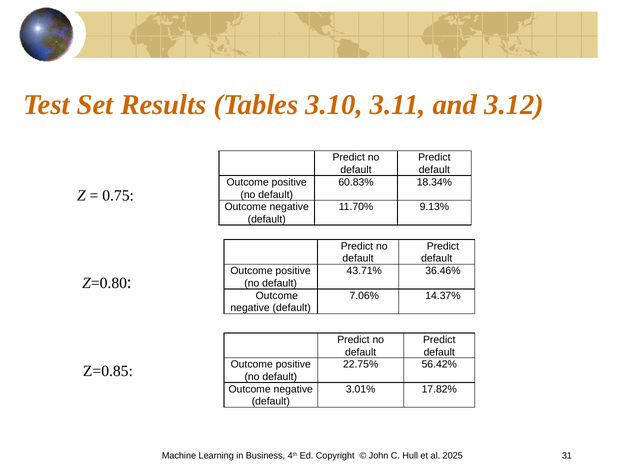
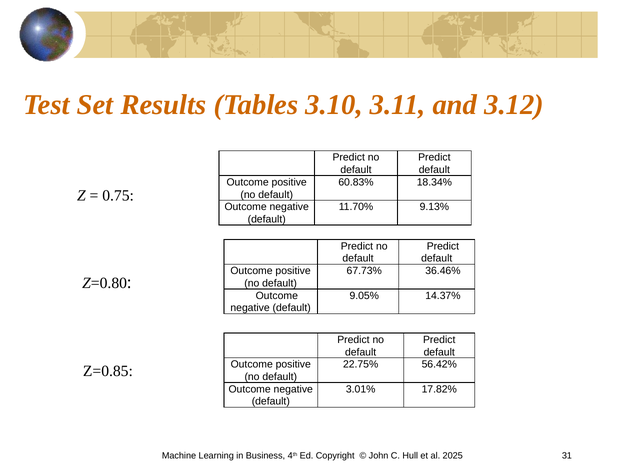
43.71%: 43.71% -> 67.73% (364, 271)
7.06%: 7.06% -> 9.05% (364, 295)
